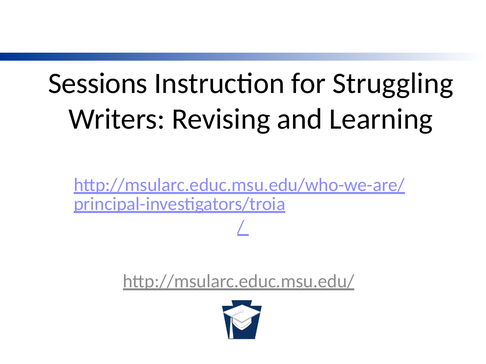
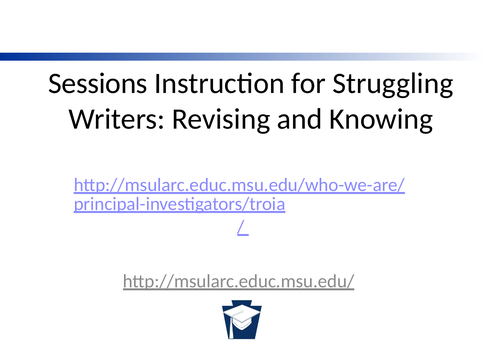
Learning: Learning -> Knowing (381, 119)
